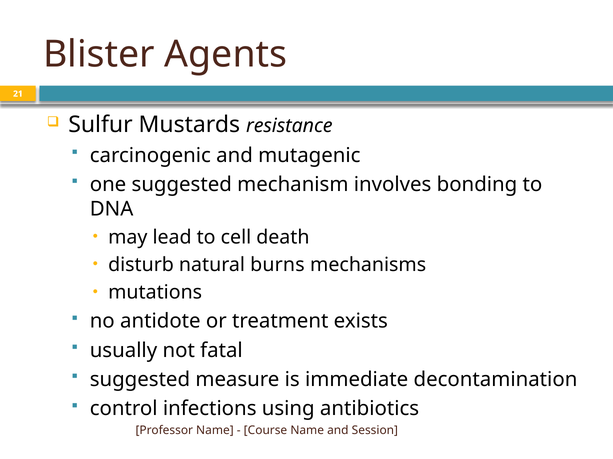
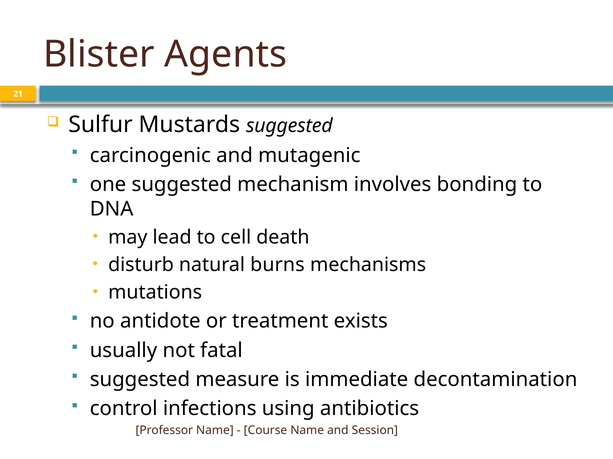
Mustards resistance: resistance -> suggested (289, 126)
